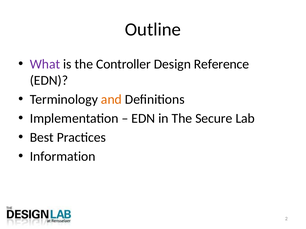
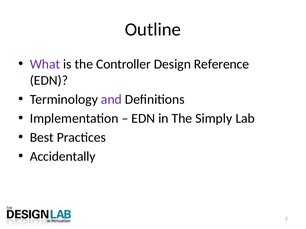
and colour: orange -> purple (111, 100)
Secure: Secure -> Simply (214, 119)
Information: Information -> Accidentally (63, 157)
